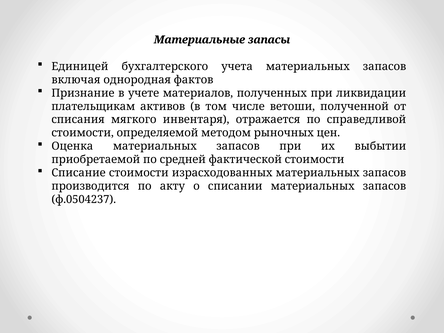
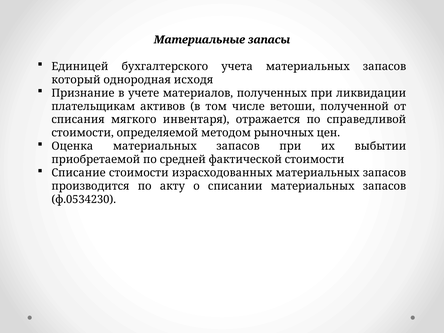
включая: включая -> который (76, 80)
фактов: фактов -> исходя (194, 80)
ф.0504237: ф.0504237 -> ф.0534230 (84, 200)
